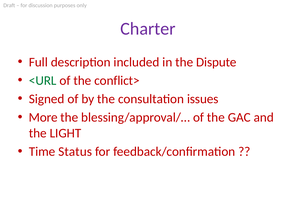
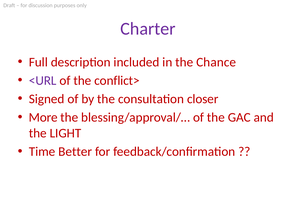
Dispute: Dispute -> Chance (216, 62)
<URL colour: green -> purple (43, 81)
issues: issues -> closer (203, 99)
Status: Status -> Better (75, 152)
